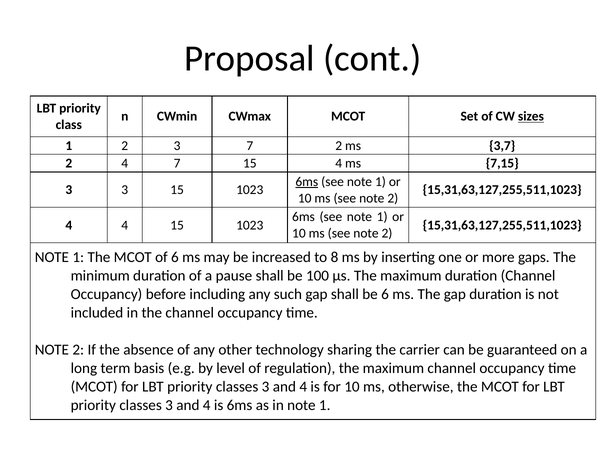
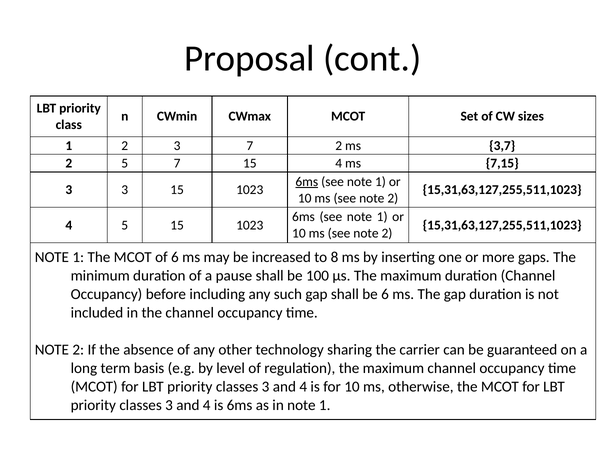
sizes underline: present -> none (531, 116)
2 4: 4 -> 5 (125, 163)
4 4: 4 -> 5 (125, 225)
